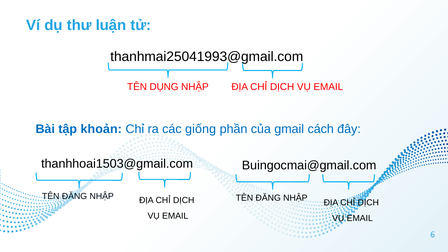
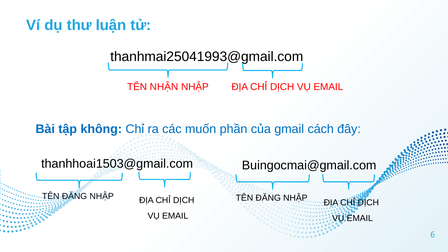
DỤNG: DỤNG -> NHẬN (164, 87)
khoản: khoản -> không (101, 129)
giống: giống -> muốn (201, 129)
